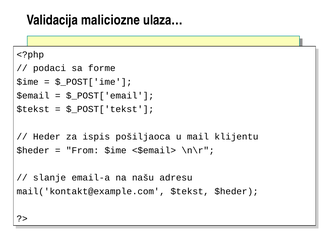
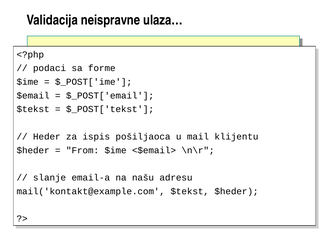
maliciozne: maliciozne -> neispravne (111, 20)
